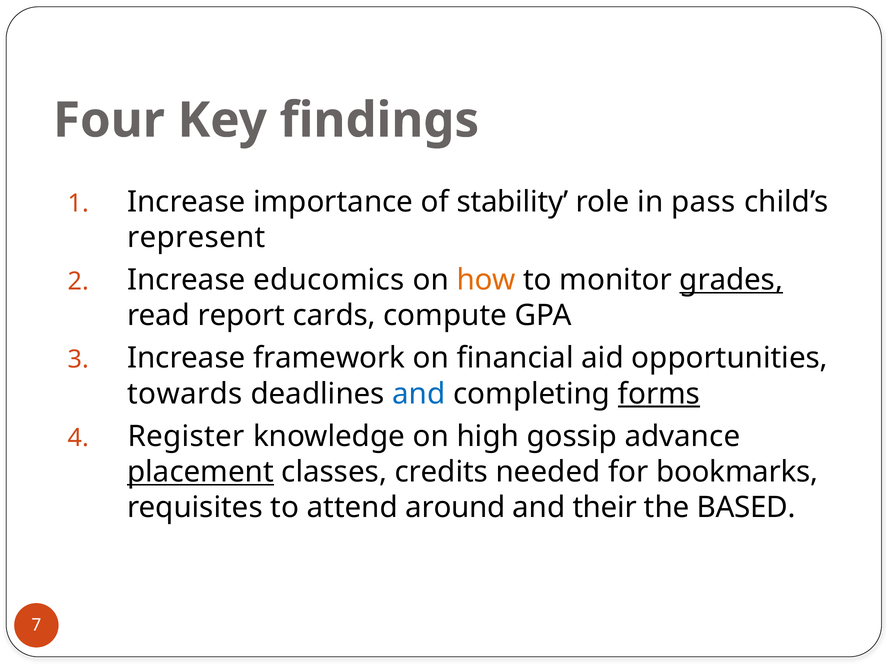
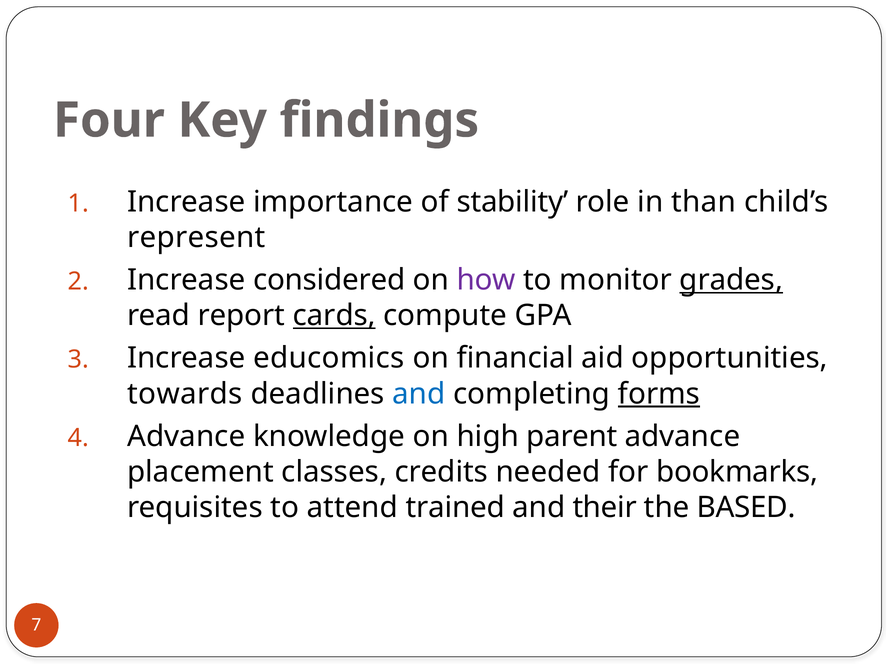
pass: pass -> than (703, 202)
educomics: educomics -> considered (329, 280)
how colour: orange -> purple (486, 280)
cards underline: none -> present (334, 316)
framework: framework -> educomics (329, 358)
Register: Register -> Advance (186, 436)
gossip: gossip -> parent (572, 436)
placement underline: present -> none (200, 472)
around: around -> trained (455, 507)
